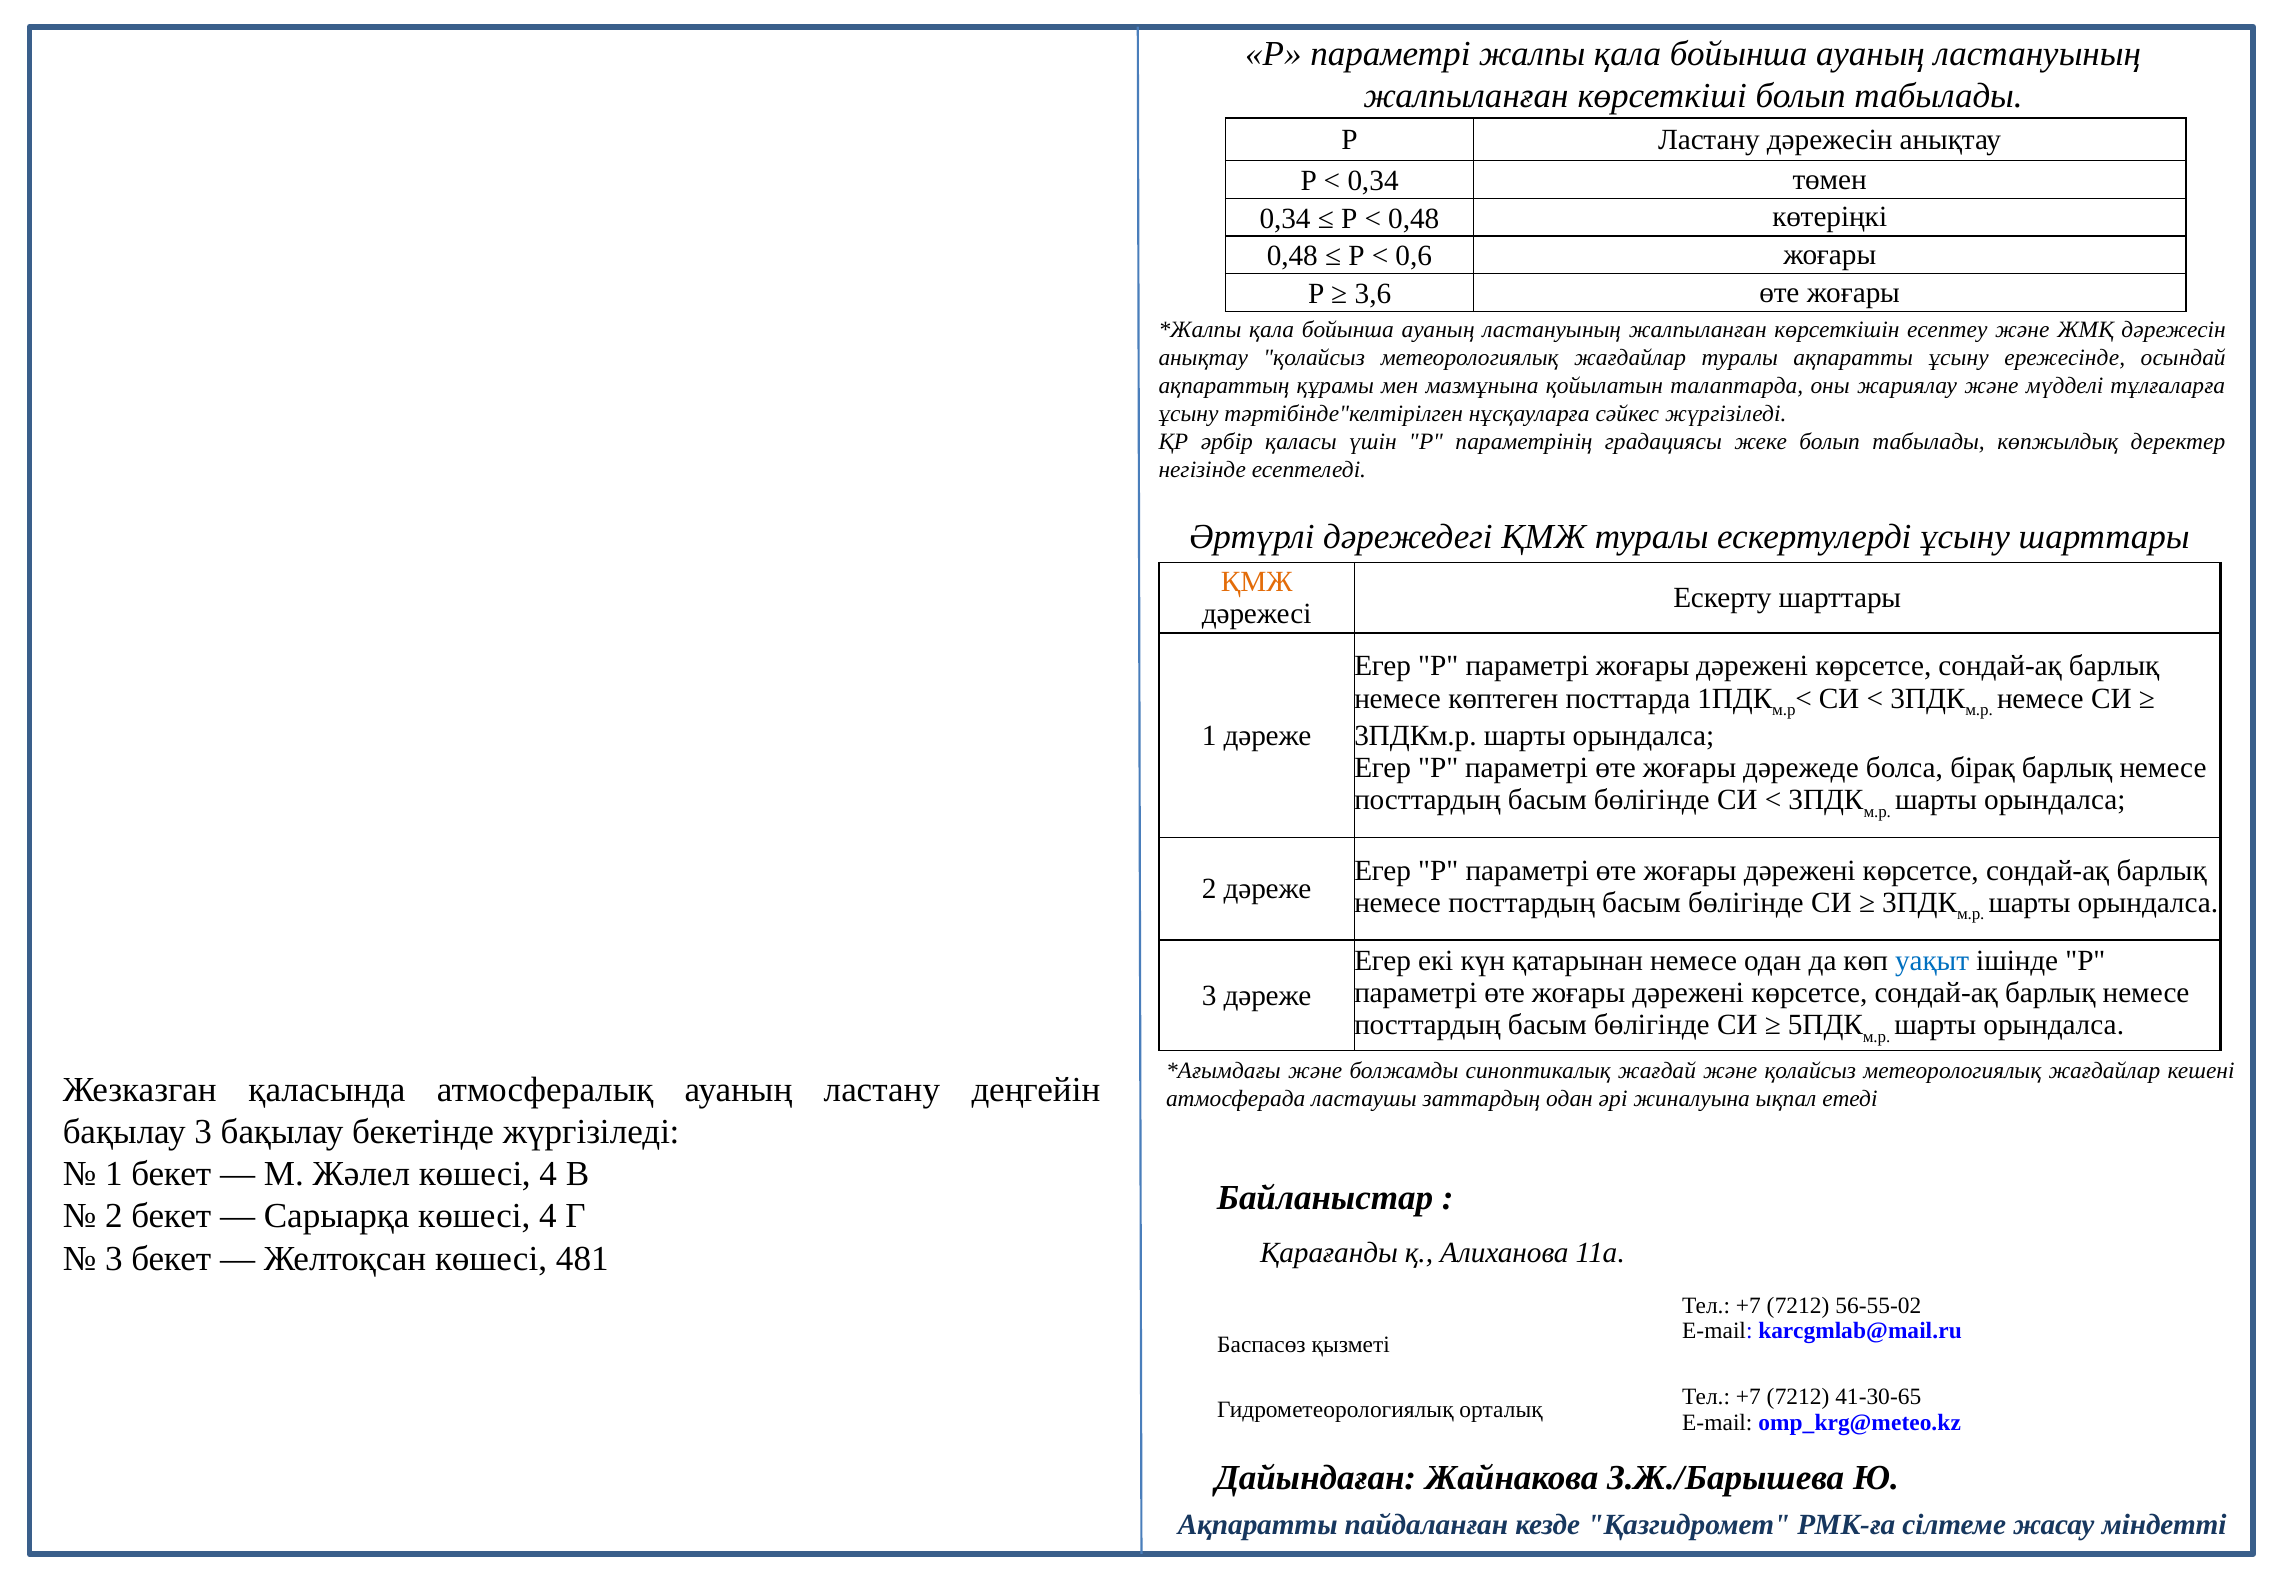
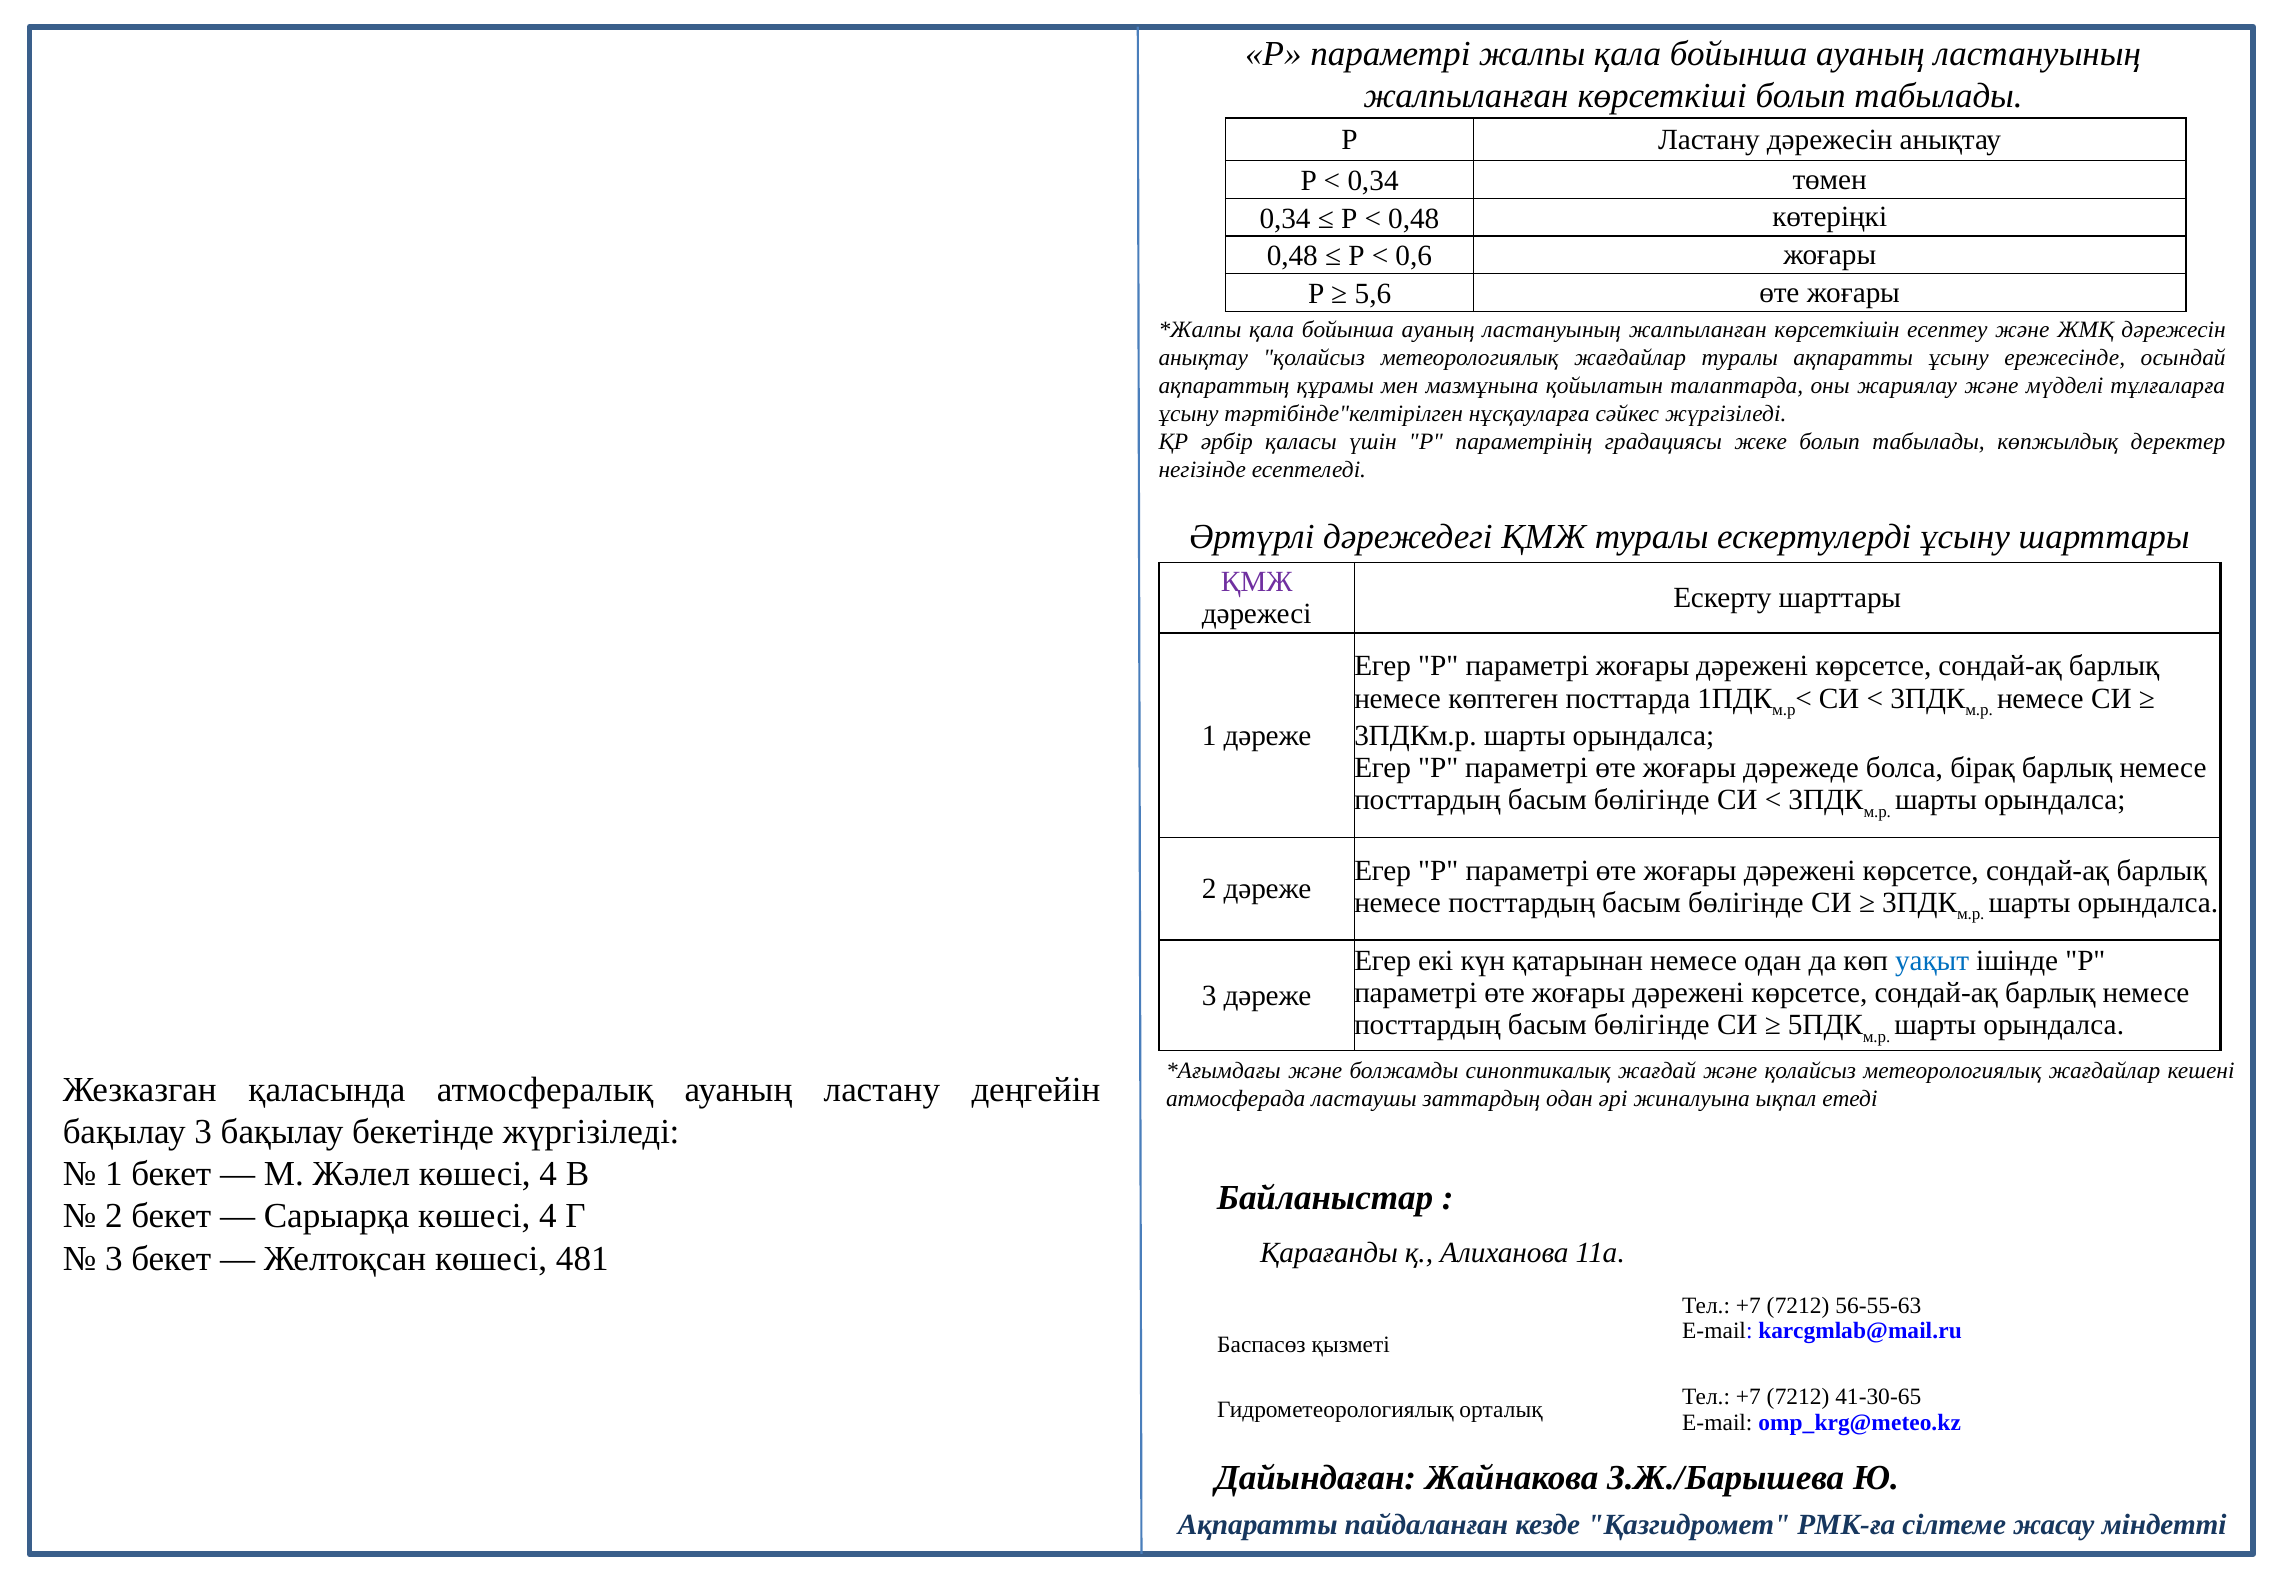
3,6: 3,6 -> 5,6 (1373, 294)
ҚМЖ colour: orange -> purple (1257, 582)
56-55-02: 56-55-02 -> 56-55-63 (1878, 1305)
